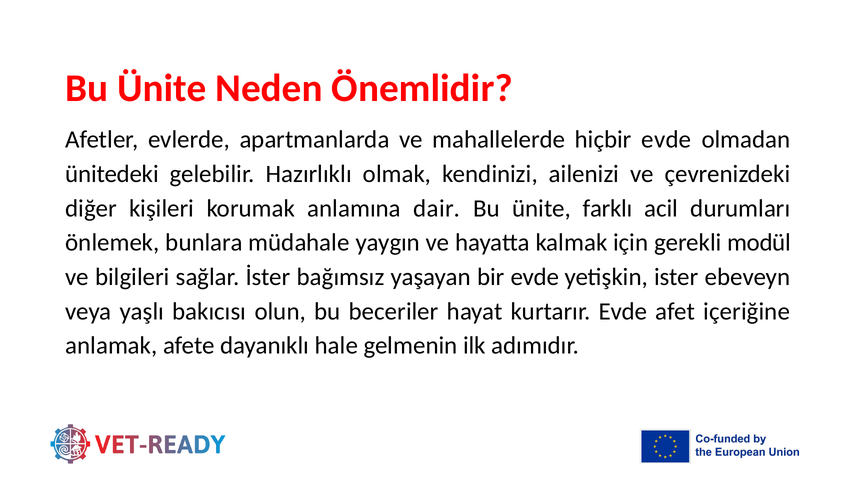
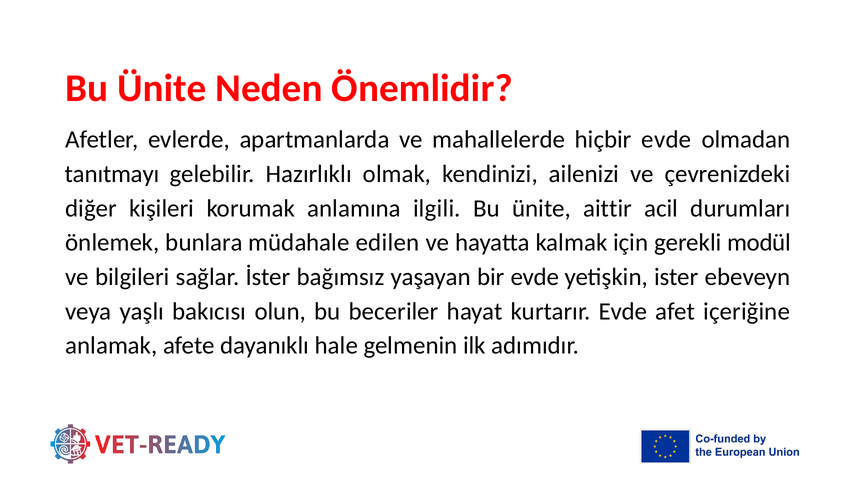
ünitedeki: ünitedeki -> tanıtmayı (112, 174)
dair: dair -> ilgili (437, 209)
farklı: farklı -> aittir (608, 209)
yaygın: yaygın -> edilen (387, 243)
